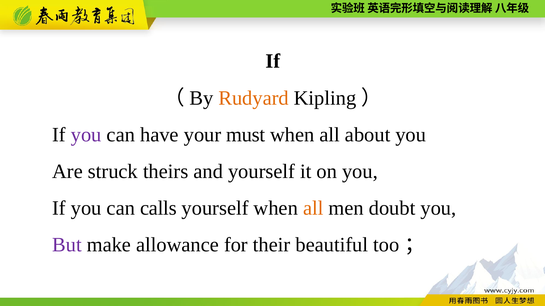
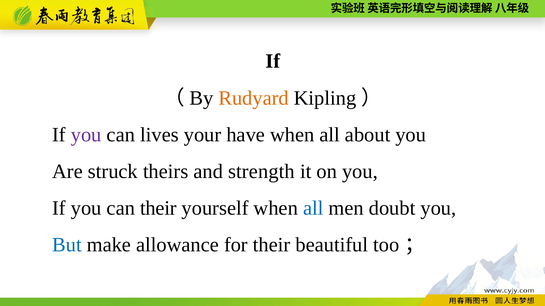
have: have -> lives (159, 135)
must: must -> have (246, 135)
and yourself: yourself -> strength (261, 172)
can calls: calls -> their (158, 209)
all colour: orange -> blue (313, 209)
But colour: purple -> blue (67, 245)
